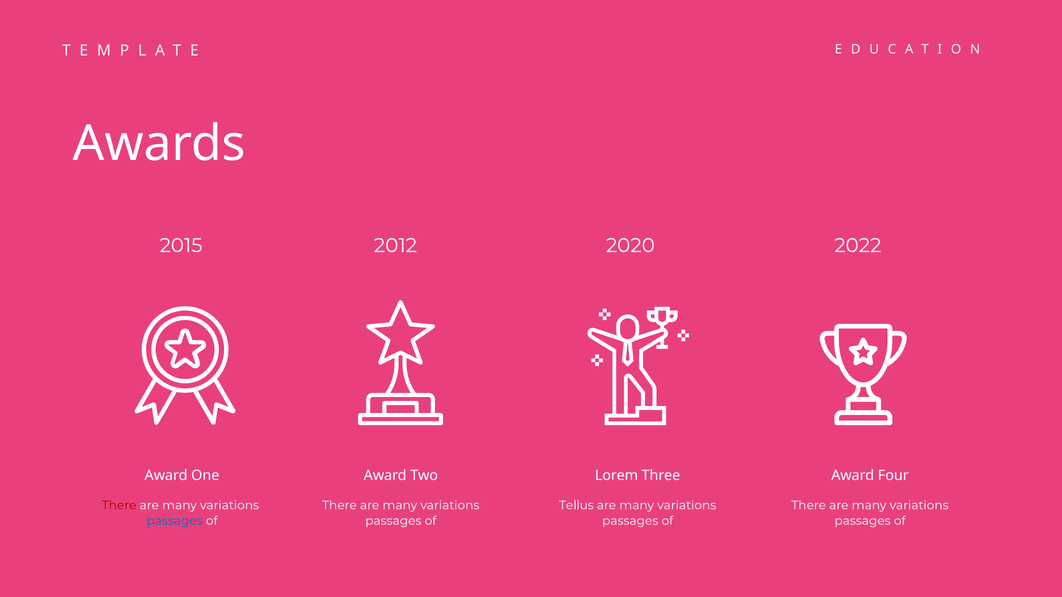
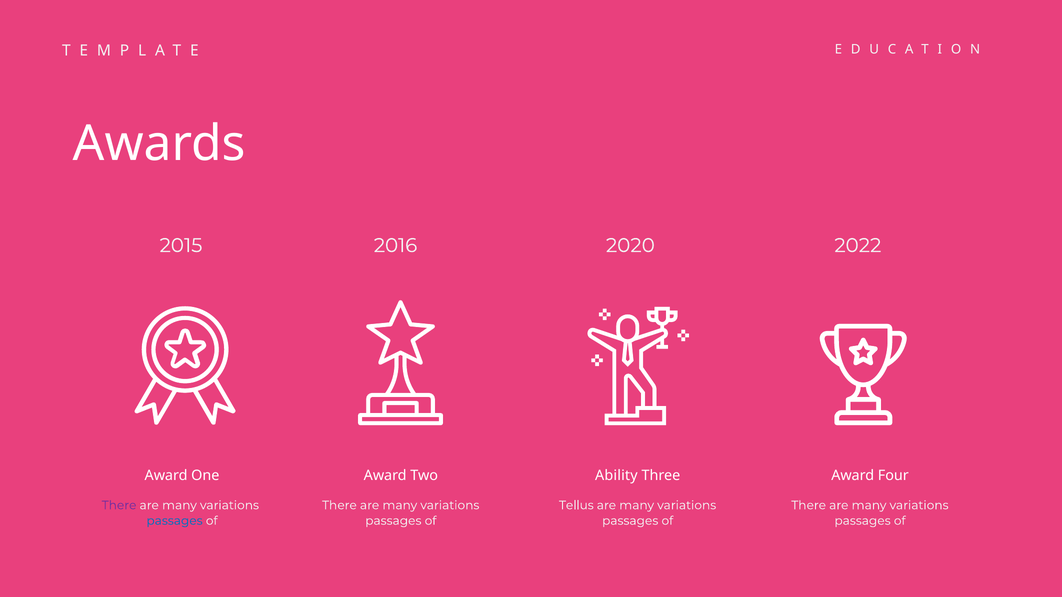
2012: 2012 -> 2016 (396, 246)
Lorem: Lorem -> Ability (616, 476)
There colour: red -> purple (119, 506)
